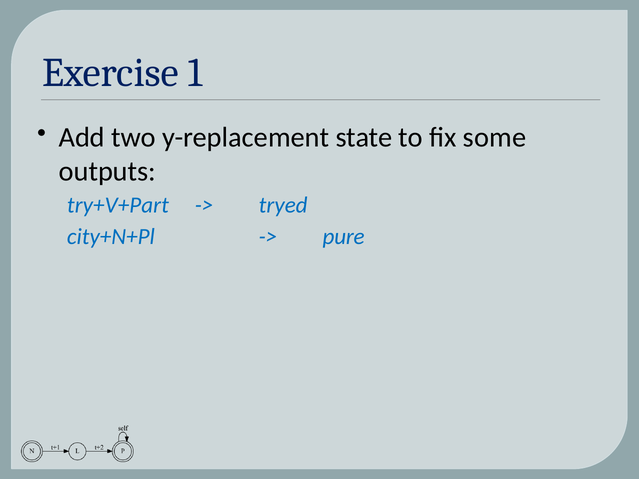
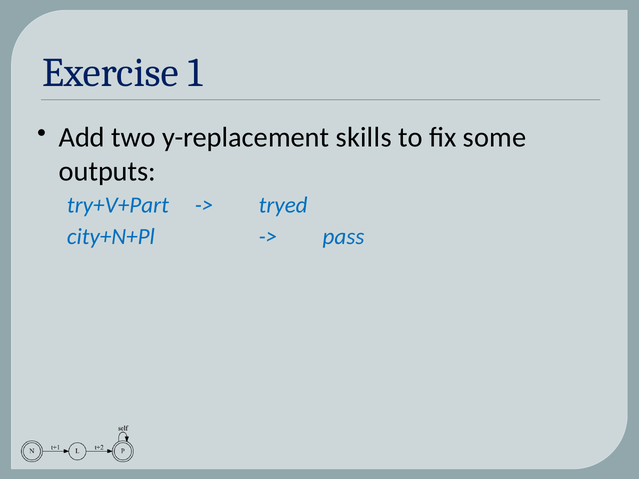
state: state -> skills (364, 137)
pure: pure -> pass (343, 237)
